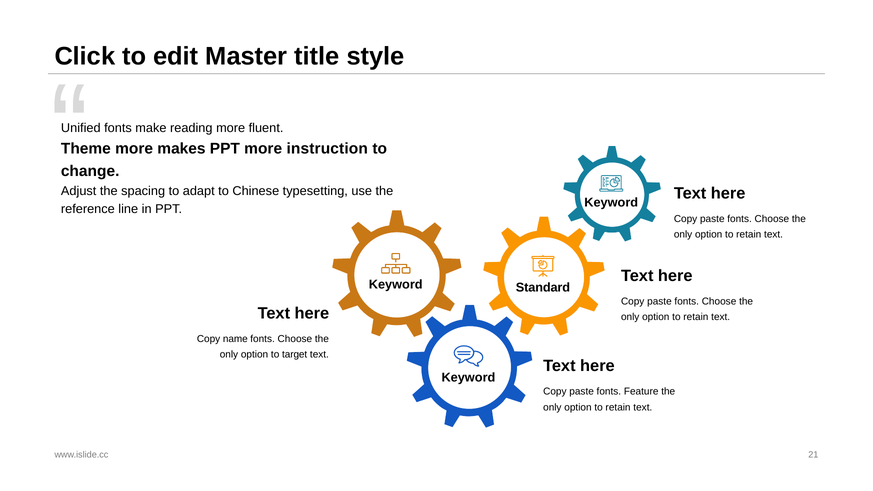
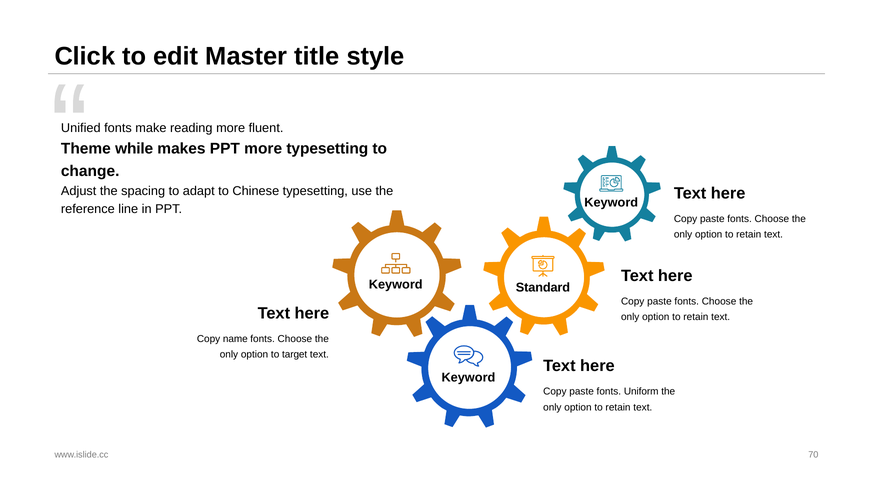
Theme more: more -> while (134, 149)
more instruction: instruction -> typesetting (327, 149)
Feature: Feature -> Uniform (641, 392)
21: 21 -> 70 (813, 455)
